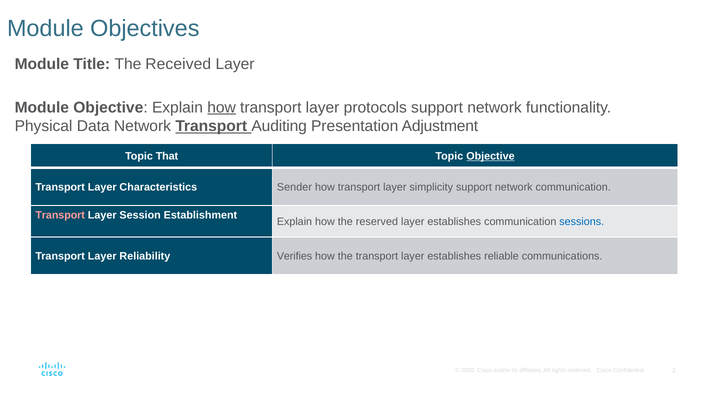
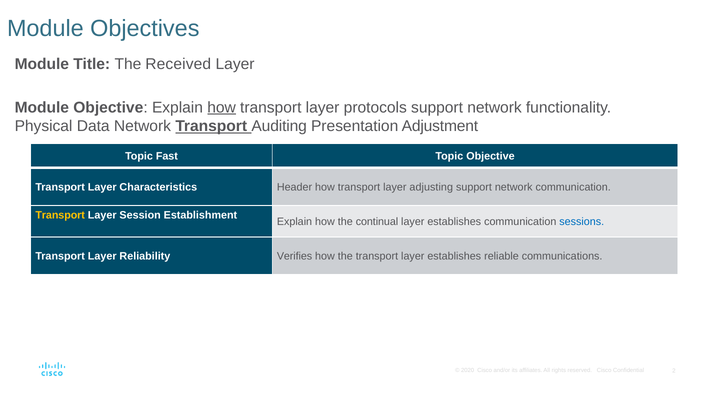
That: That -> Fast (167, 156)
Objective underline: present -> none (490, 156)
Sender: Sender -> Header (294, 187)
simplicity: simplicity -> adjusting (431, 187)
Transport colour: pink -> yellow (60, 215)
the reserved: reserved -> continual (377, 222)
